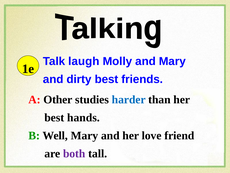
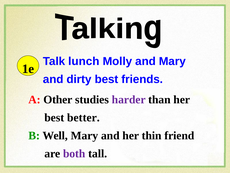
laugh: laugh -> lunch (84, 61)
harder colour: blue -> purple (129, 99)
hands: hands -> better (83, 117)
love: love -> thin (152, 135)
